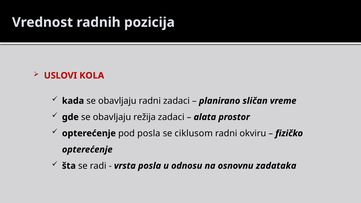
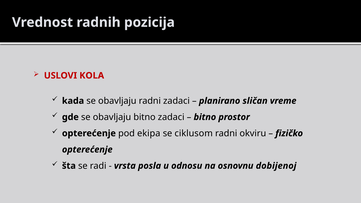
obavljaju režija: režija -> bitno (145, 117)
alata: alata -> bitno (205, 117)
pod posla: posla -> ekipa (149, 133)
zadataka: zadataka -> dobijenoj (276, 166)
